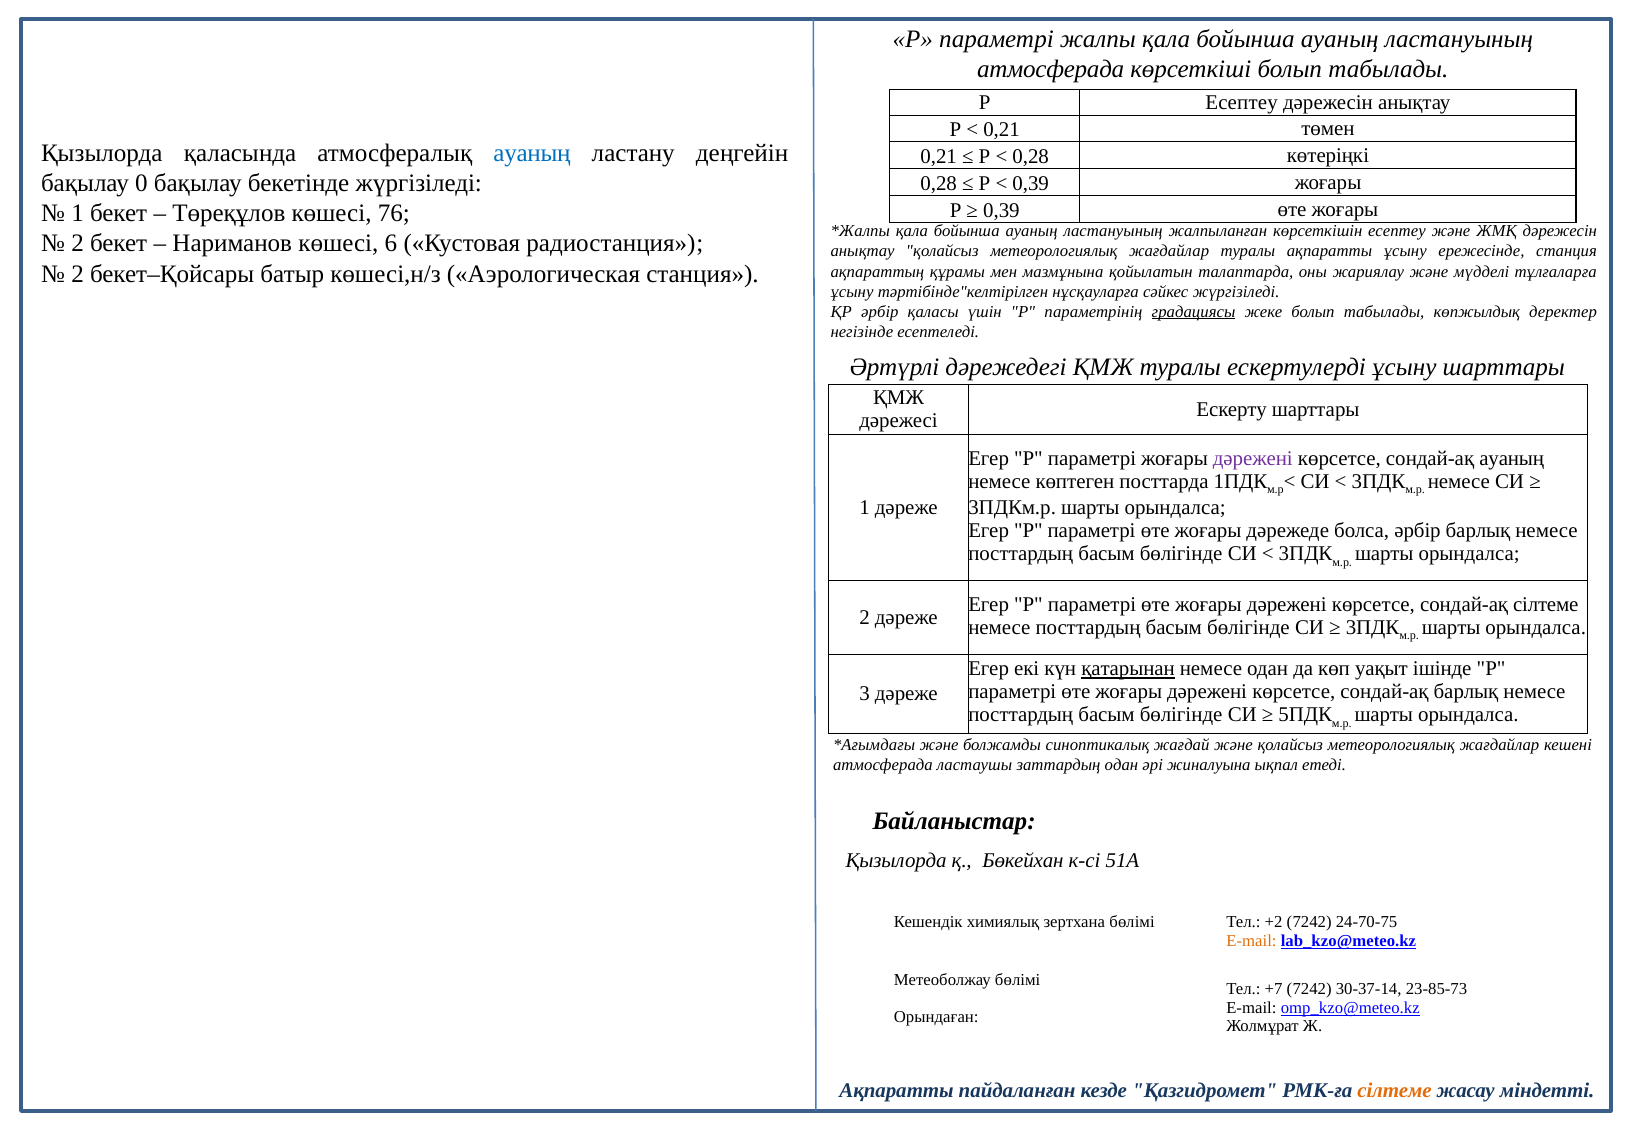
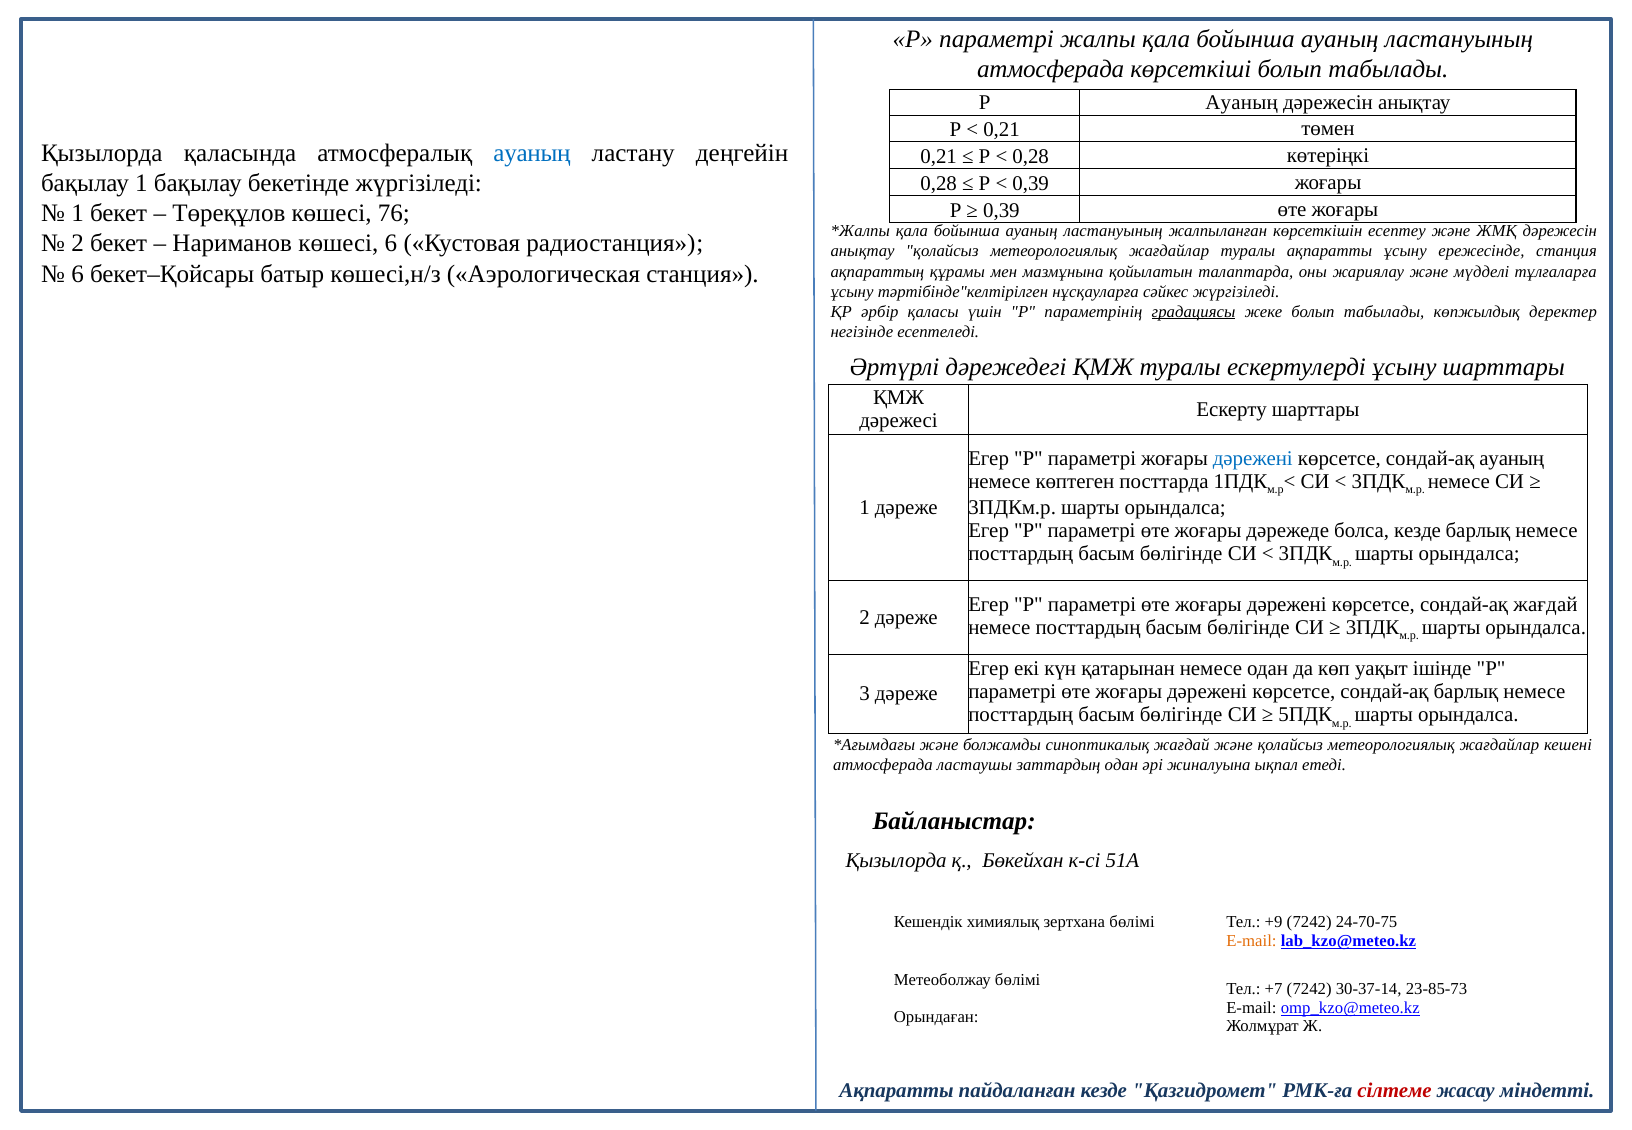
Р Есептеу: Есептеу -> Ауаның (1242, 103)
бақылау 0: 0 -> 1 (141, 183)
2: 2 -> 6 (78, 274)
дәрежені colour: purple -> blue (1253, 458)
болса әрбір: әрбір -> кезде (1418, 531)
сондай-ақ сілтеме: сілтеме -> жағдай (1546, 604)
қатарынан underline: present -> none (1128, 669)
+2: +2 -> +9 (1274, 922)
сілтеме colour: orange -> red (1395, 1090)
